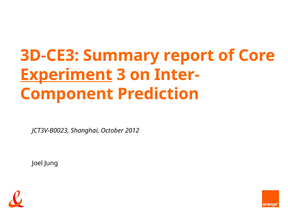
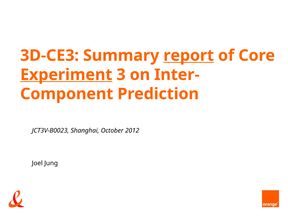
report underline: none -> present (189, 56)
